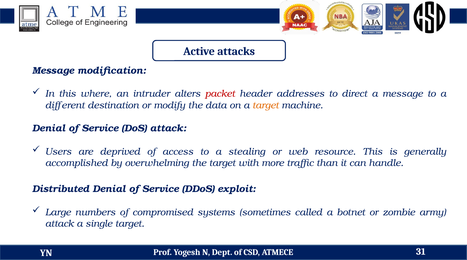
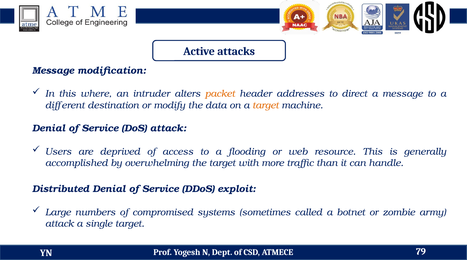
packet colour: red -> orange (220, 94)
stealing: stealing -> flooding (247, 151)
31: 31 -> 79 (421, 251)
